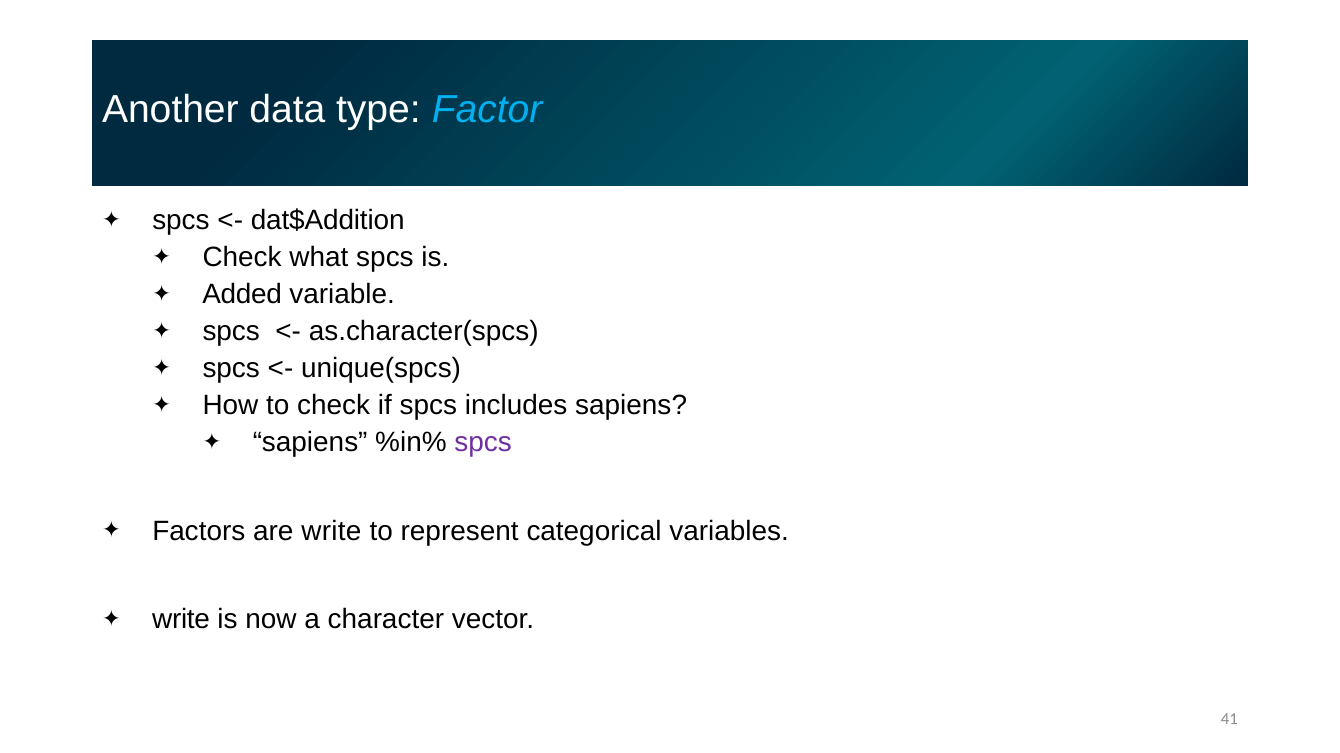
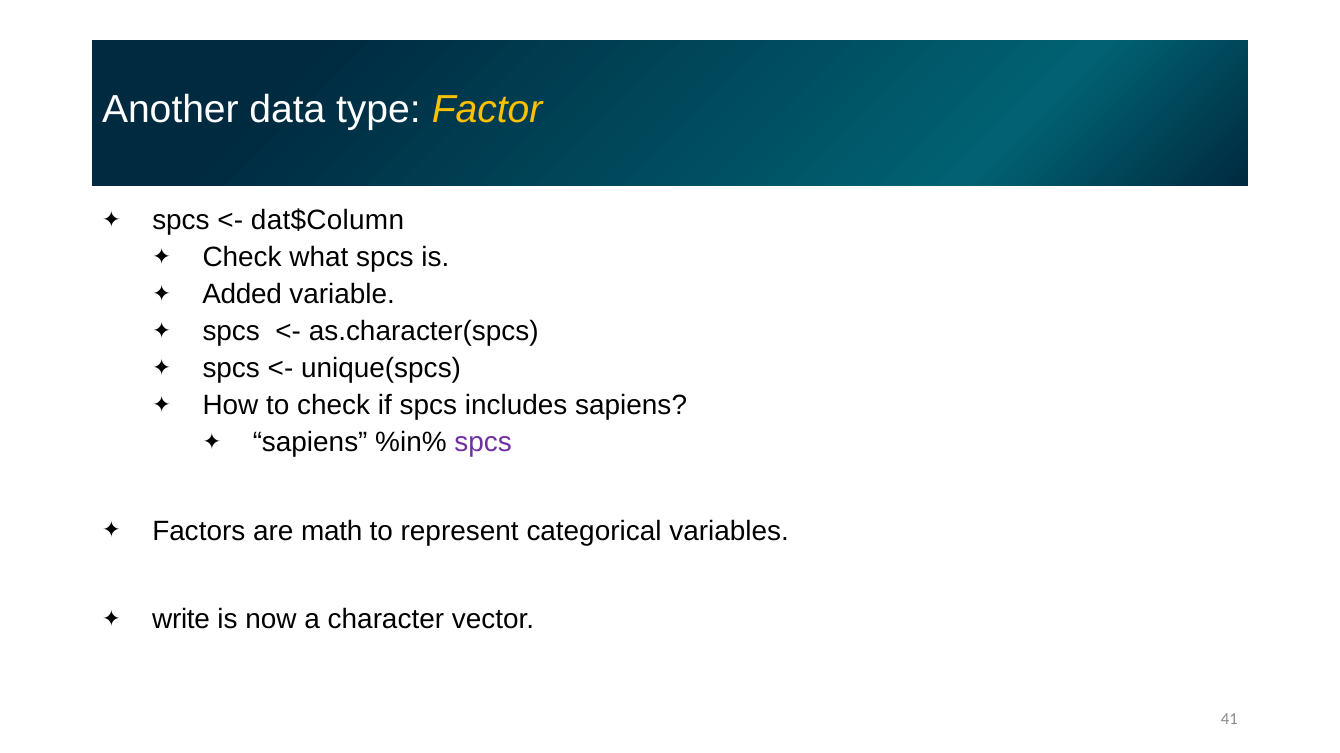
Factor colour: light blue -> yellow (487, 110)
dat$Addition: dat$Addition -> dat$Column (327, 221)
are write: write -> math (332, 531)
